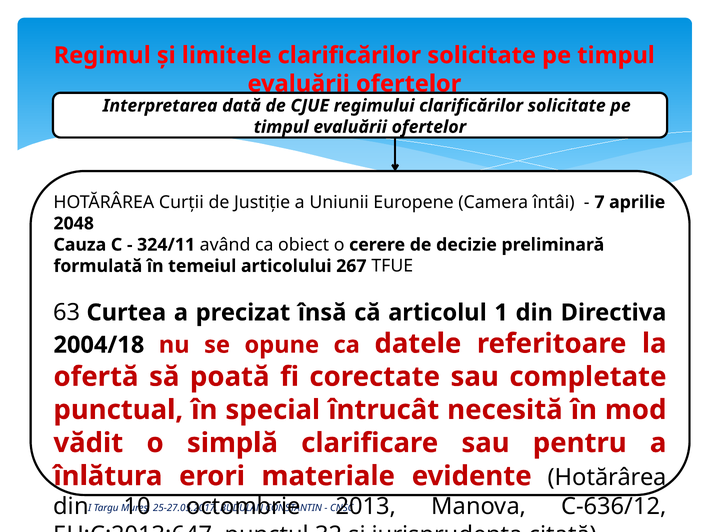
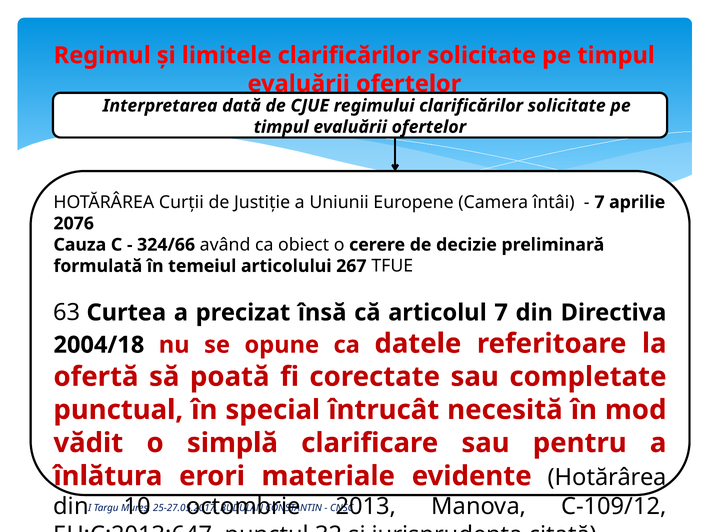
2048: 2048 -> 2076 (74, 223)
324/11: 324/11 -> 324/66 (166, 245)
articolul 1: 1 -> 7 (501, 312)
C‑636/12: C‑636/12 -> C‑109/12 (614, 506)
